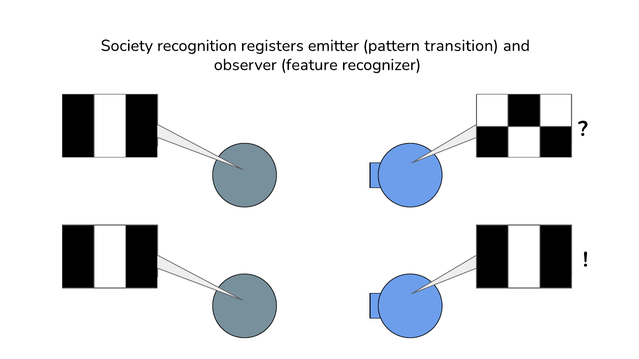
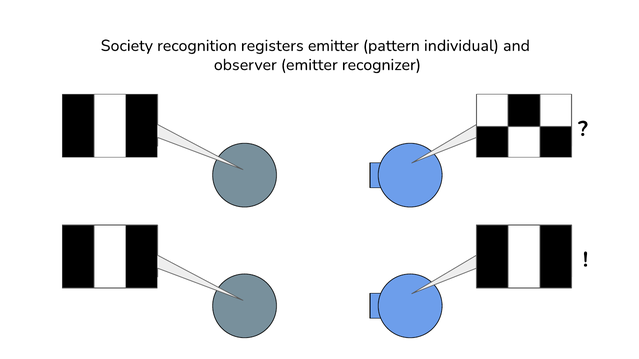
transition: transition -> individual (461, 46)
observer feature: feature -> emitter (309, 65)
